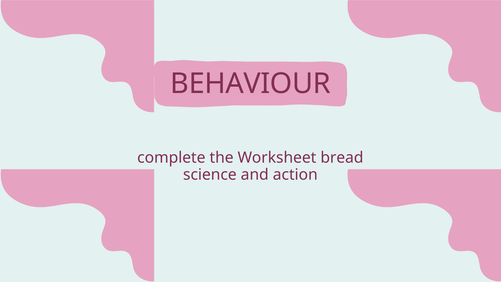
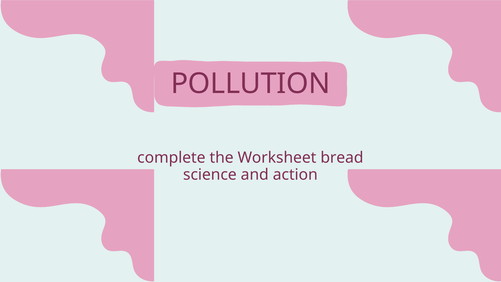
BEHAVIOUR: BEHAVIOUR -> POLLUTION (251, 84)
